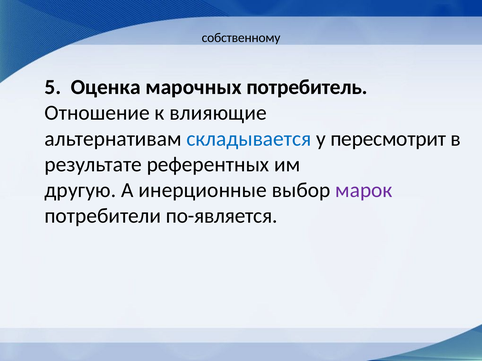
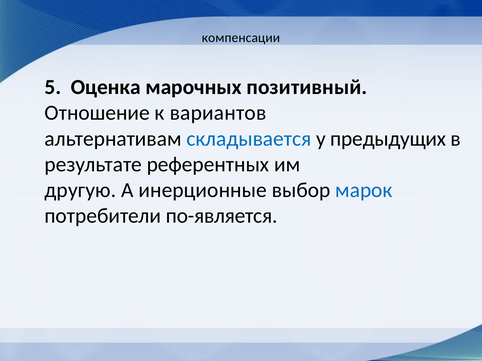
собственному: собственному -> компенсации (241, 38)
потребитель: потребитель -> позитивный (307, 87)
влияющие: влияющие -> вариантов (218, 113)
пересмотрит: пересмотрит -> предыдущих (388, 139)
марок colour: purple -> blue (364, 190)
